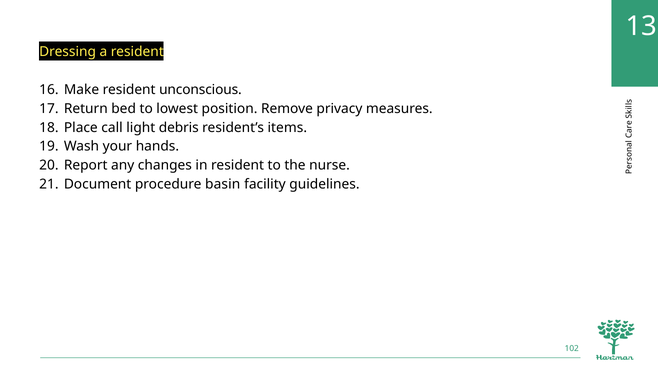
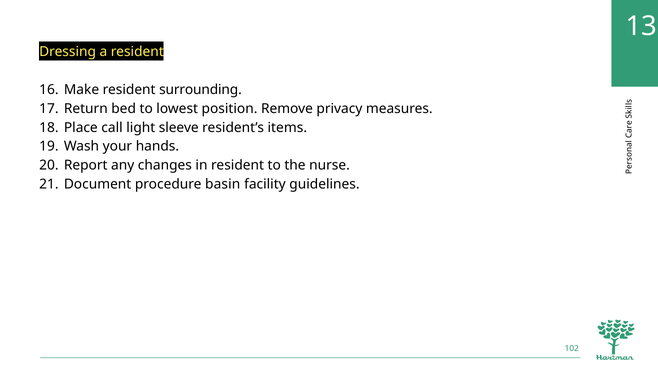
unconscious: unconscious -> surrounding (200, 90)
debris: debris -> sleeve (179, 128)
